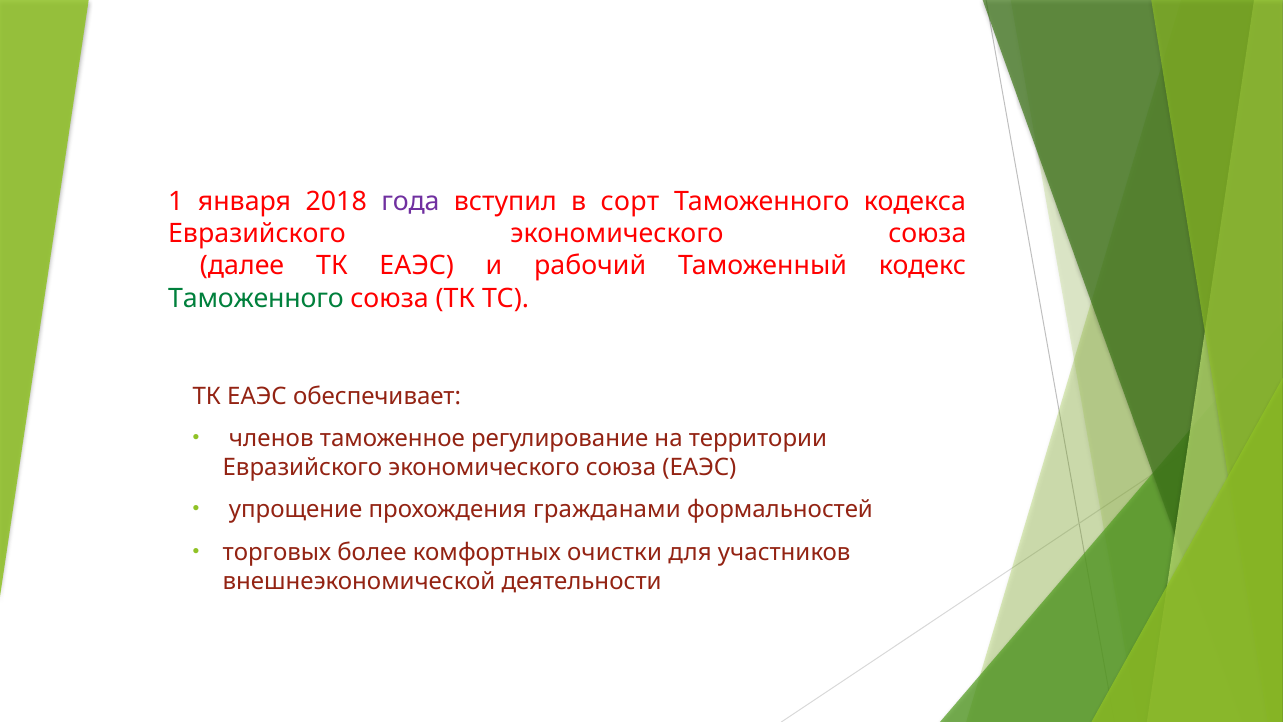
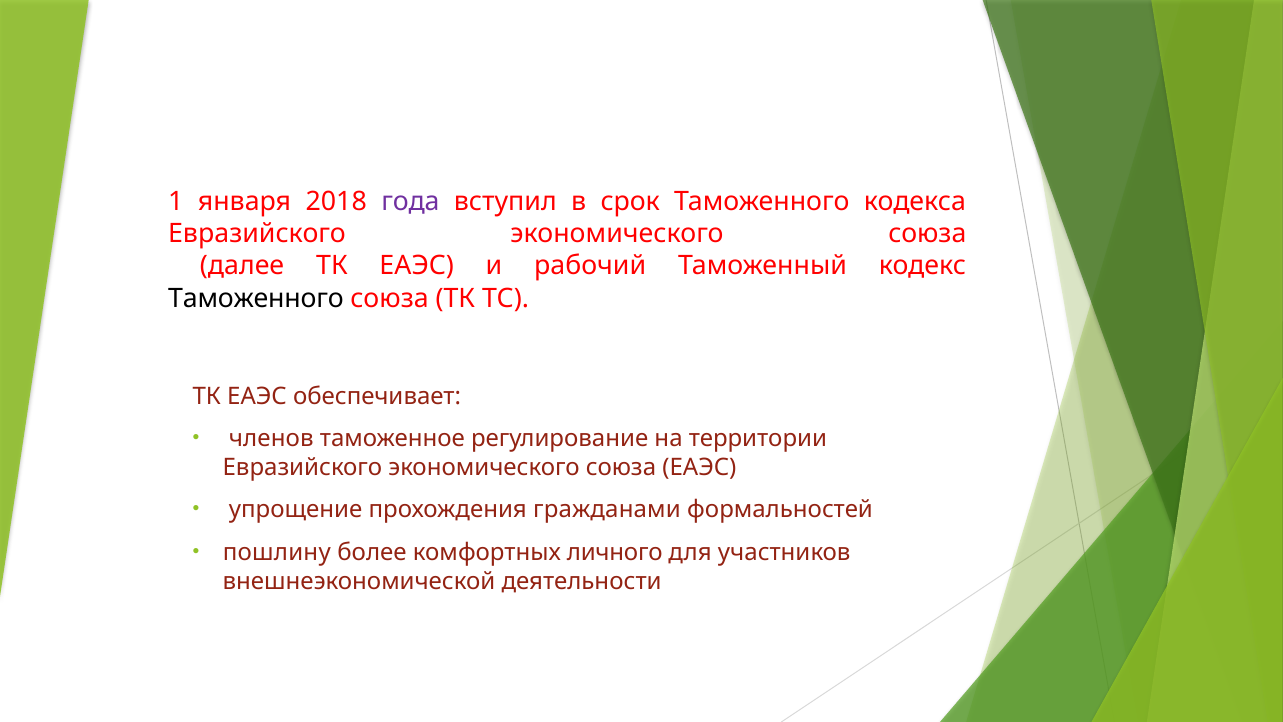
сорт: сорт -> срок (630, 202)
Таможенного colour: green -> black (256, 298)
торговых: торговых -> пошлину (277, 552)
очистки: очистки -> личного (615, 552)
